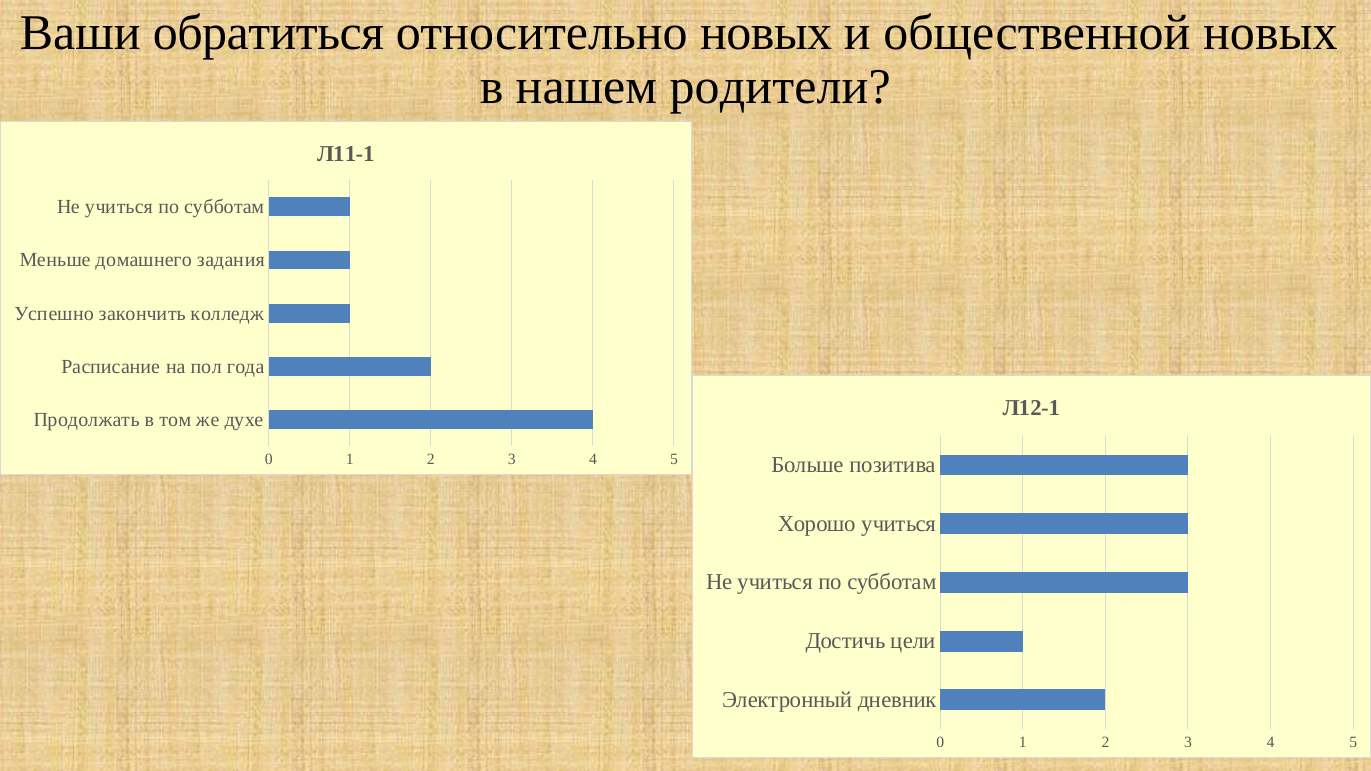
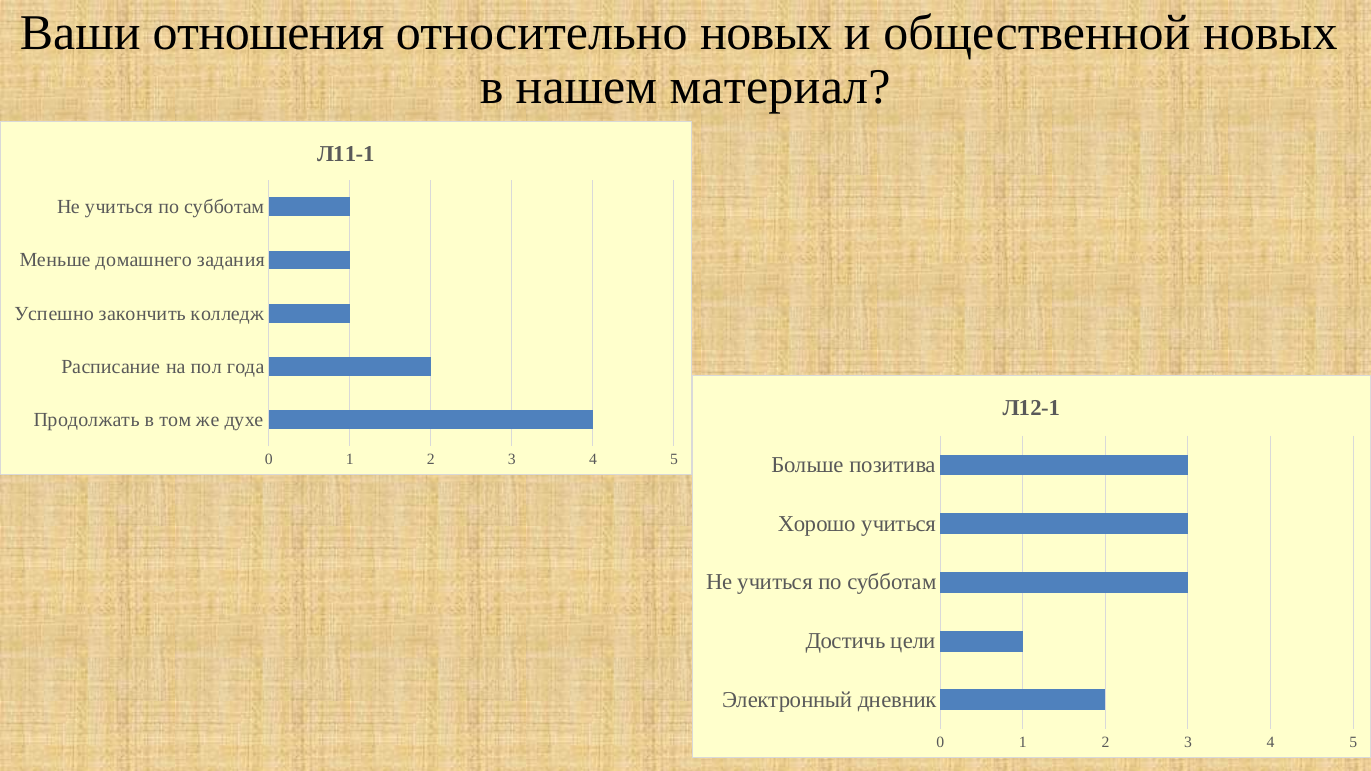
обратиться: обратиться -> отношения (269, 33)
родители: родители -> материал (780, 87)
